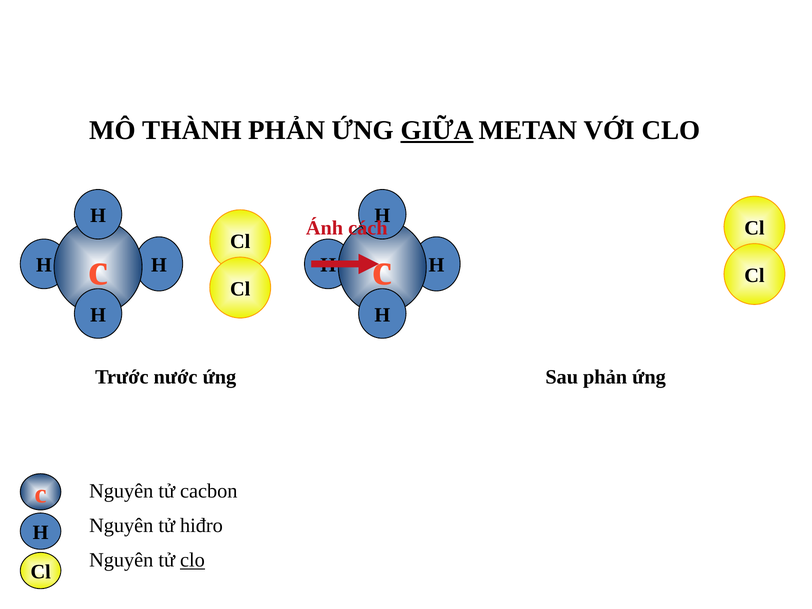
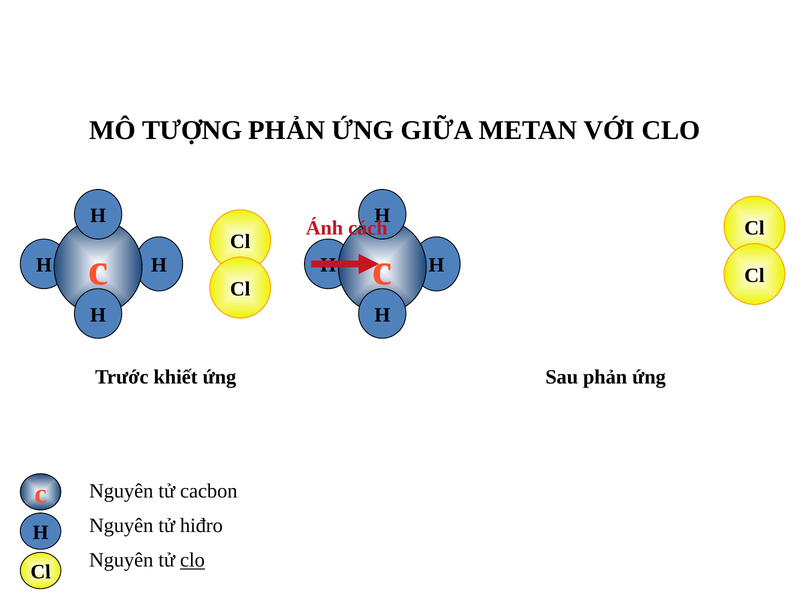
THÀNH: THÀNH -> TƯỢNG (192, 130)
GIỮA underline: present -> none (437, 130)
nước: nước -> khiết (176, 377)
